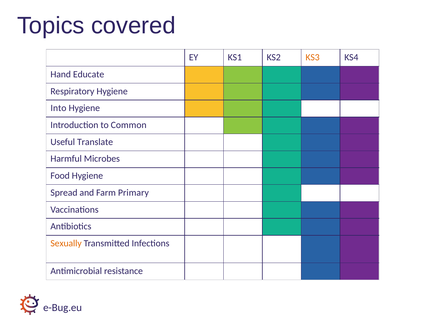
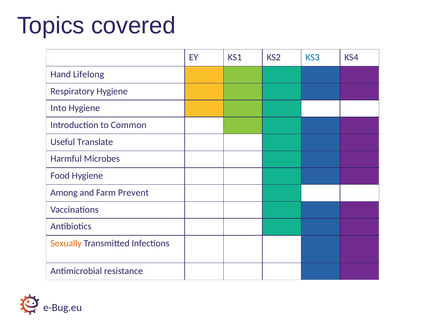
KS3 colour: orange -> blue (313, 57)
Educate: Educate -> Lifelong (89, 74)
Spread: Spread -> Among (64, 193)
Primary: Primary -> Prevent (133, 193)
